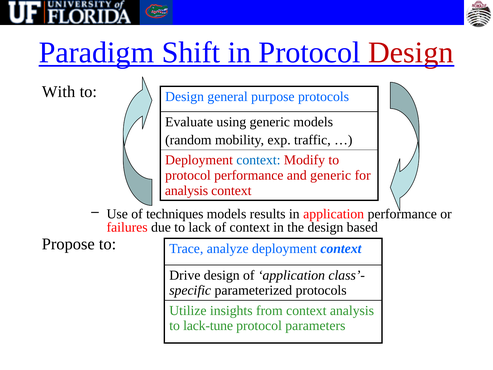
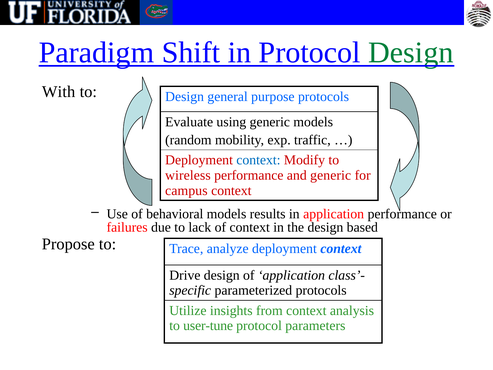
Design colour: red -> green (411, 53)
protocol: protocol -> wireless (188, 175)
analysis: analysis -> campus (186, 190)
techniques: techniques -> behavioral (175, 214)
lack-tune: lack-tune -> user-tune (208, 326)
